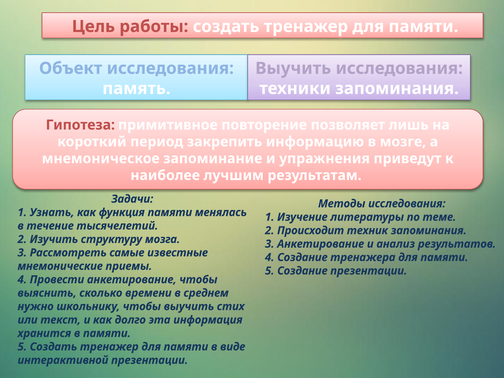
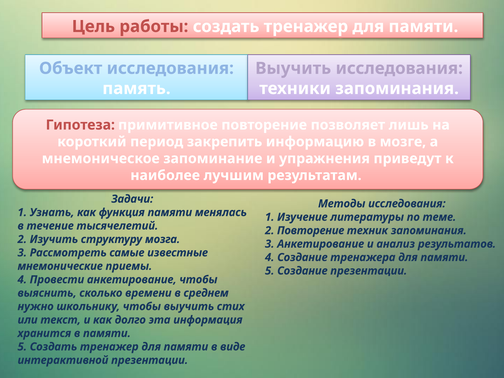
2 Происходит: Происходит -> Повторение (311, 231)
